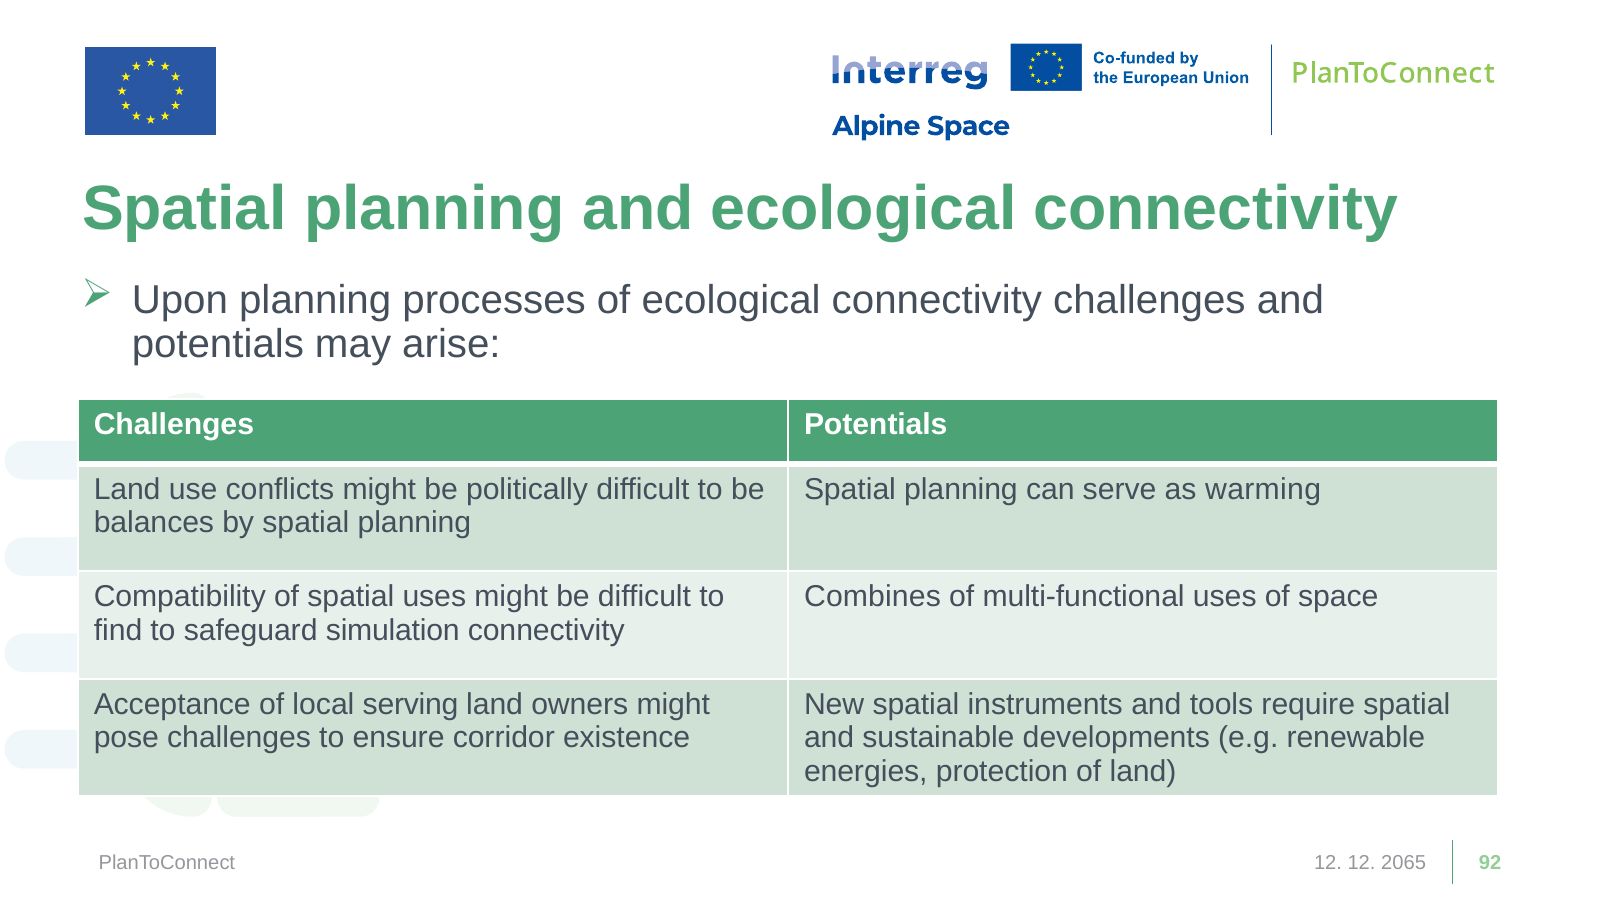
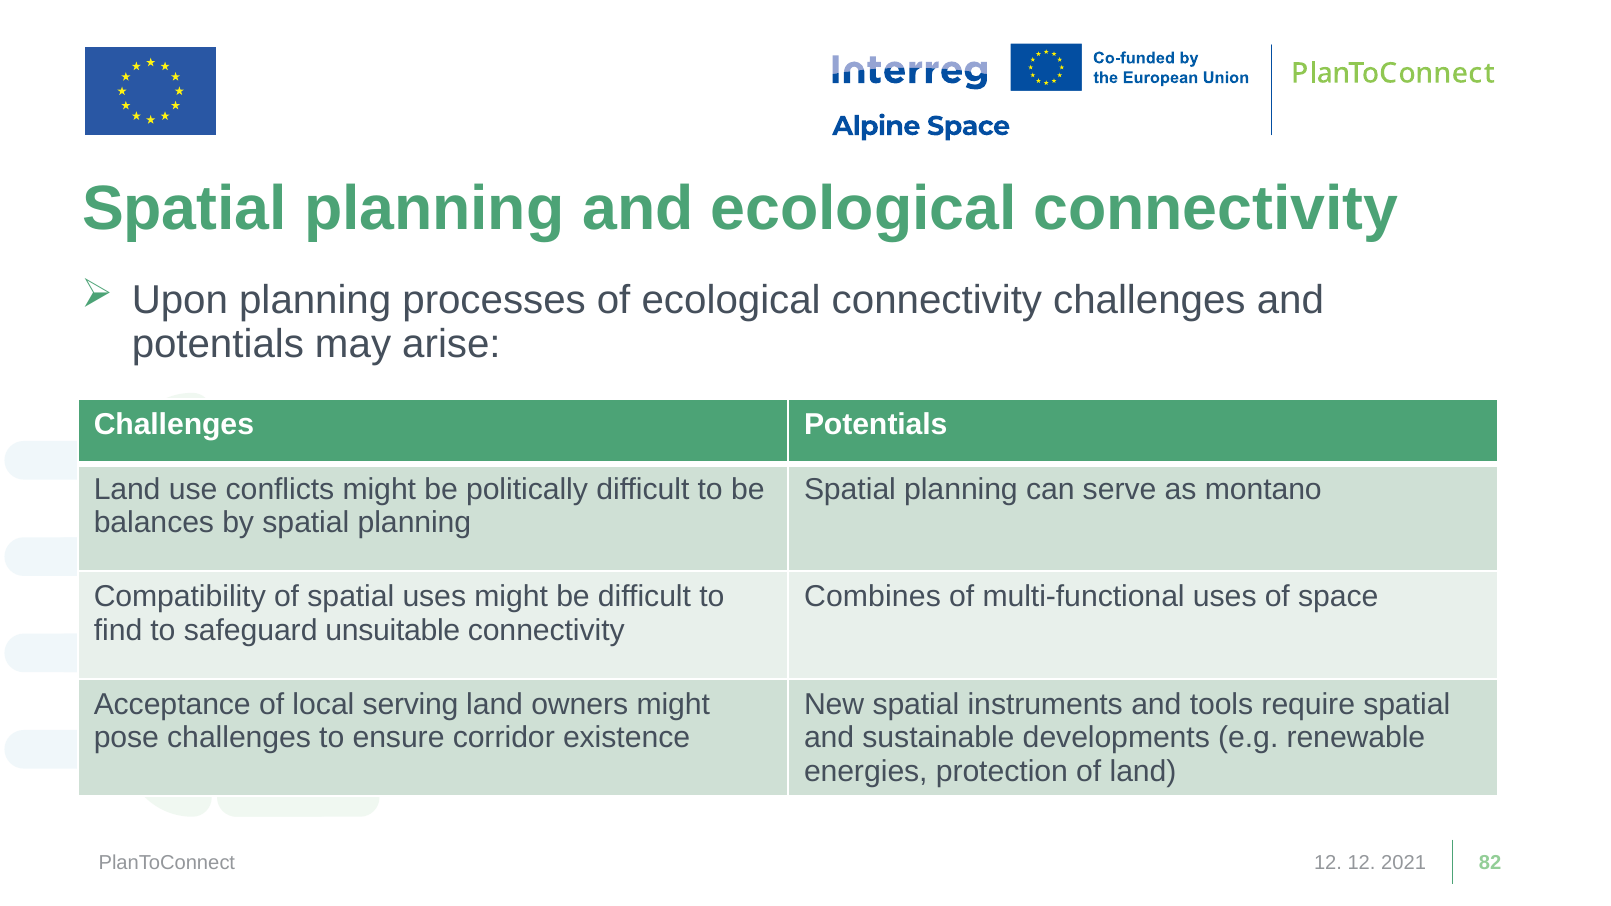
warming: warming -> montano (1263, 489)
simulation: simulation -> unsuitable (393, 630)
2065: 2065 -> 2021 (1404, 863)
92: 92 -> 82 (1490, 863)
